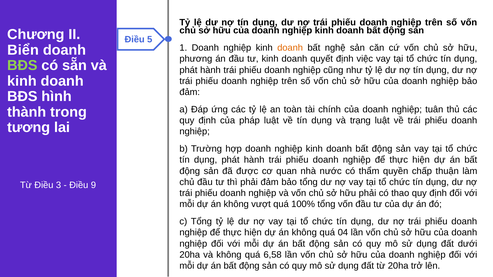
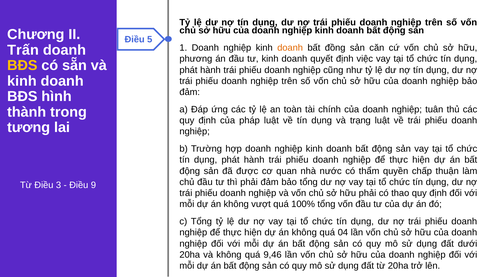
Biển: Biển -> Trấn (23, 50)
nghệ: nghệ -> đồng (335, 48)
BĐS colour: light green -> yellow (22, 66)
6,58: 6,58 -> 9,46 (273, 255)
